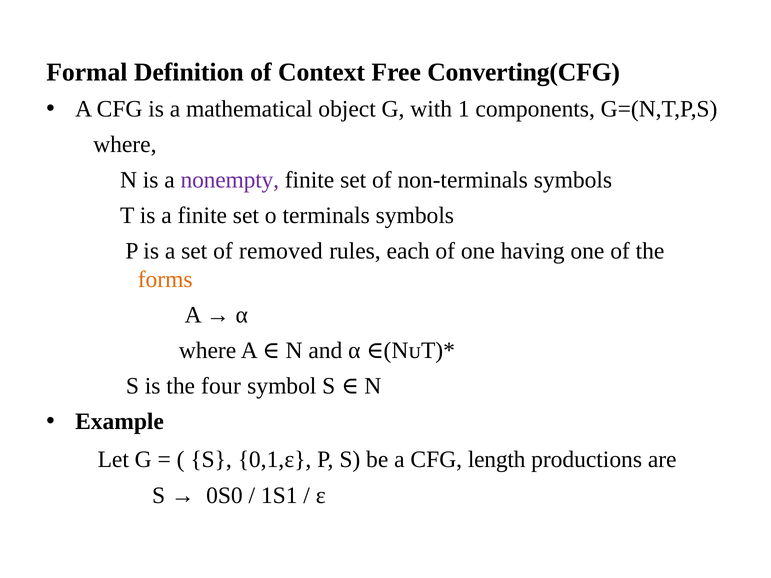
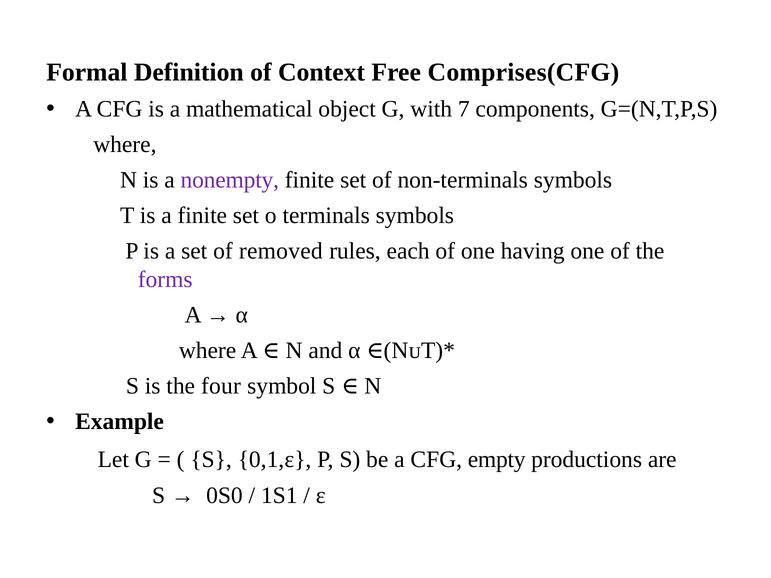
Converting(CFG: Converting(CFG -> Comprises(CFG (523, 72)
1: 1 -> 7 (464, 109)
forms colour: orange -> purple (165, 280)
length: length -> empty (497, 460)
